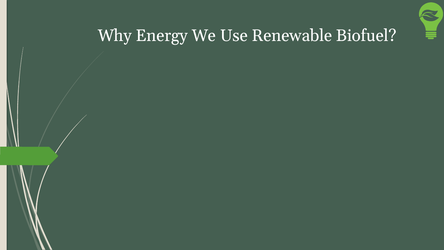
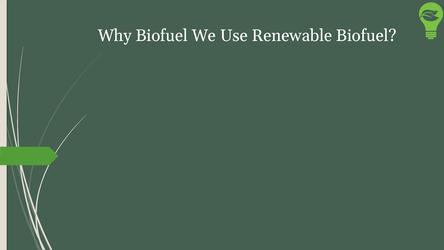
Why Energy: Energy -> Biofuel (162, 36)
